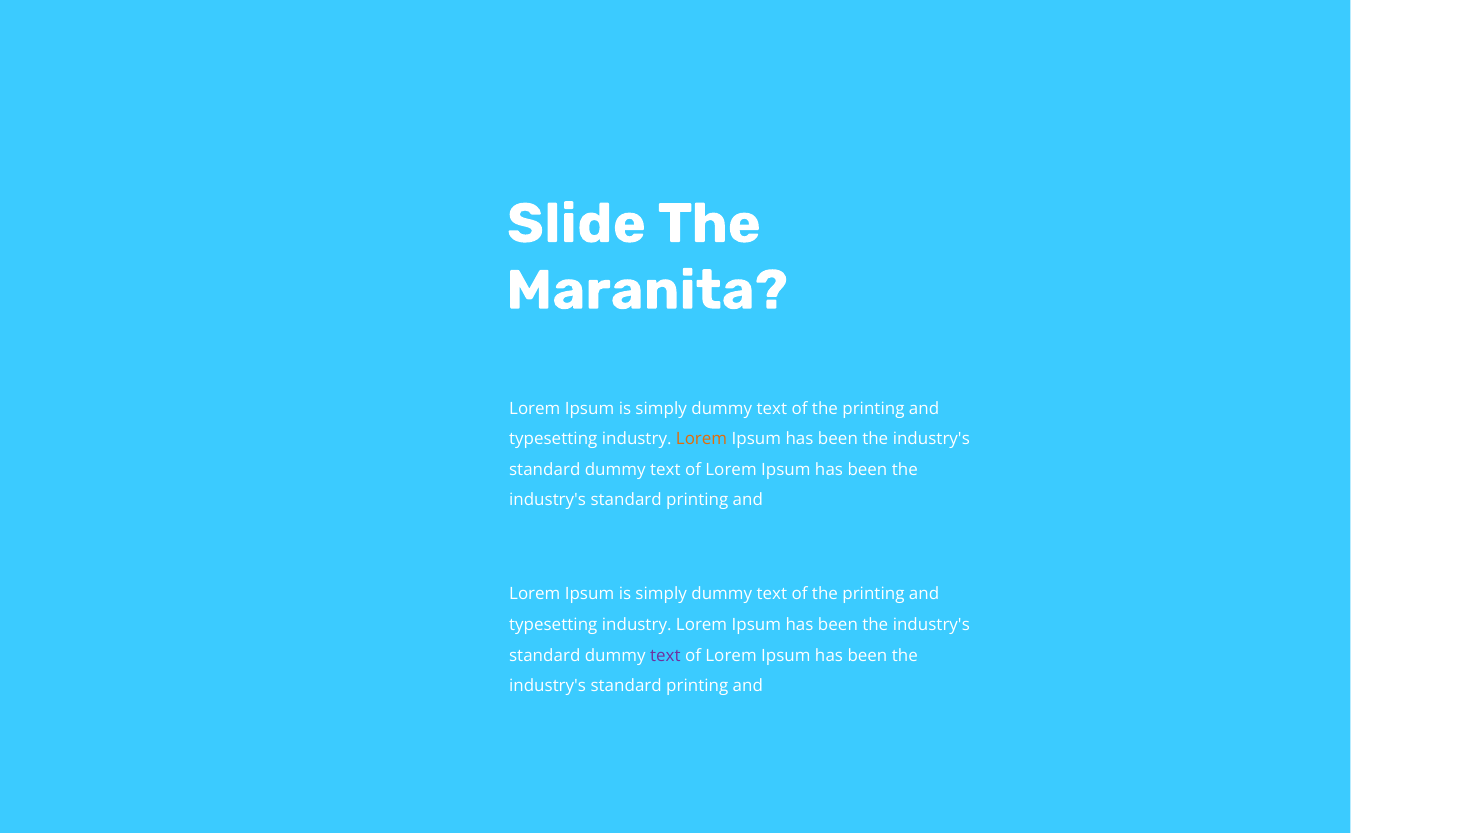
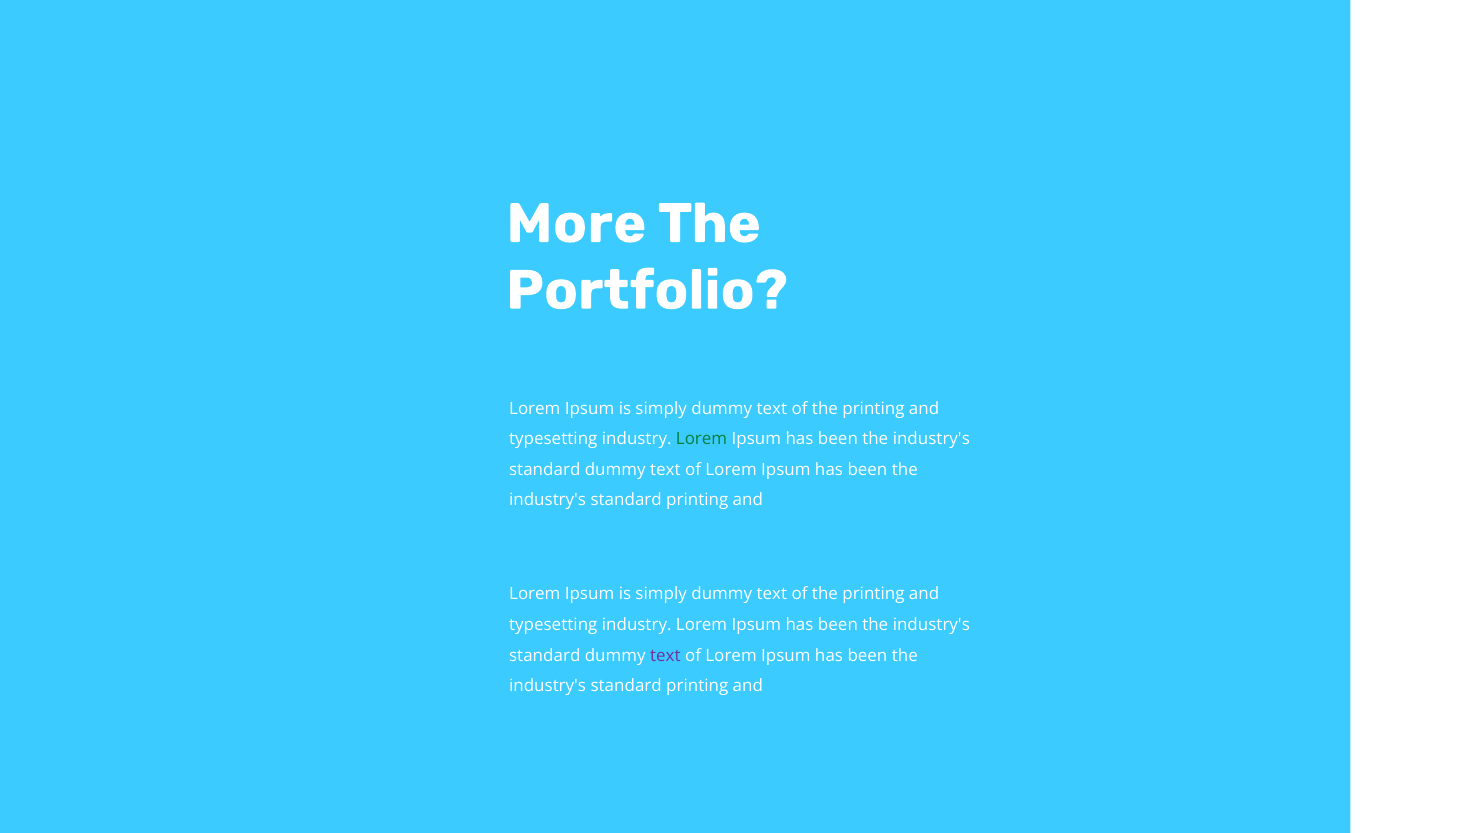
Slide: Slide -> More (576, 224)
Maranita: Maranita -> Portfolio (647, 290)
Lorem colour: orange -> green (702, 439)
